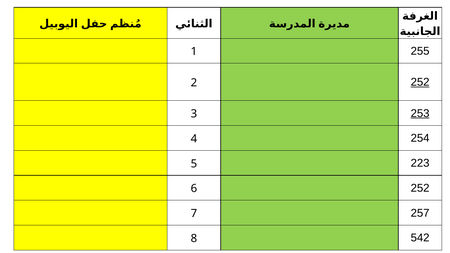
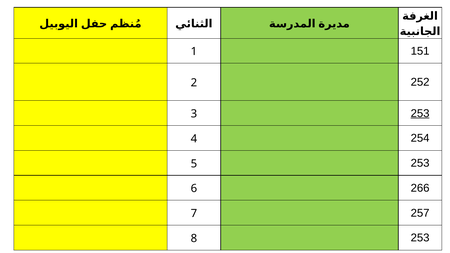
255: 255 -> 151 (420, 51)
252 underline: present -> none (420, 82)
5 223: 223 -> 253 (420, 163)
6 252: 252 -> 266 (420, 188)
8 542: 542 -> 253 (420, 238)
